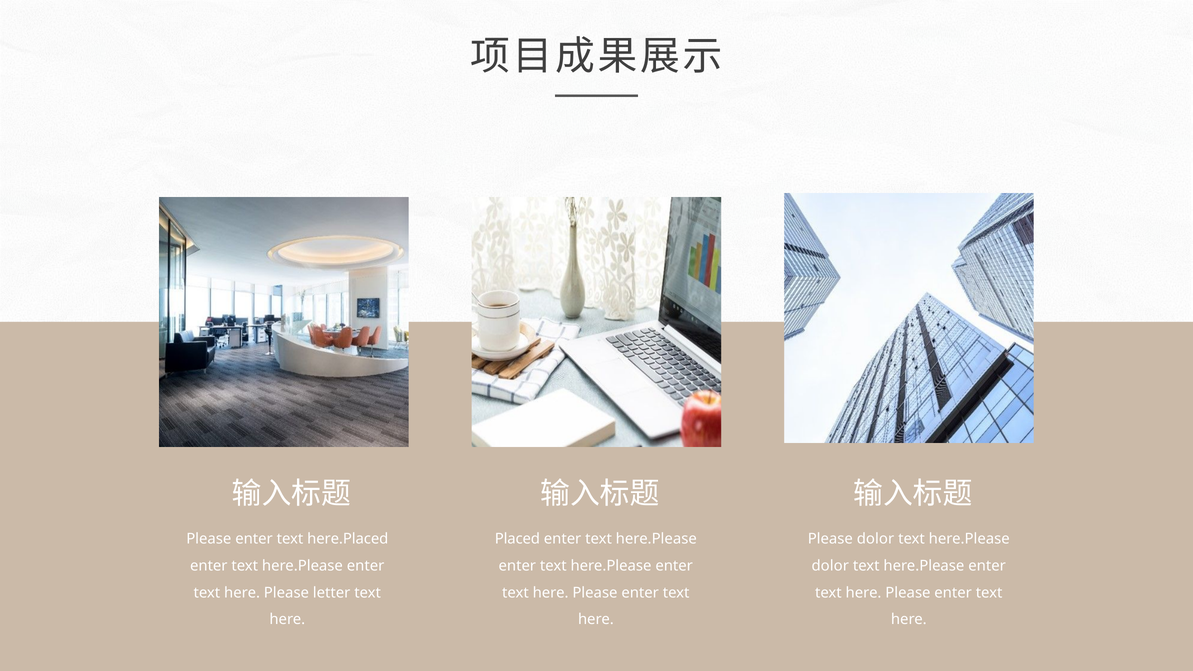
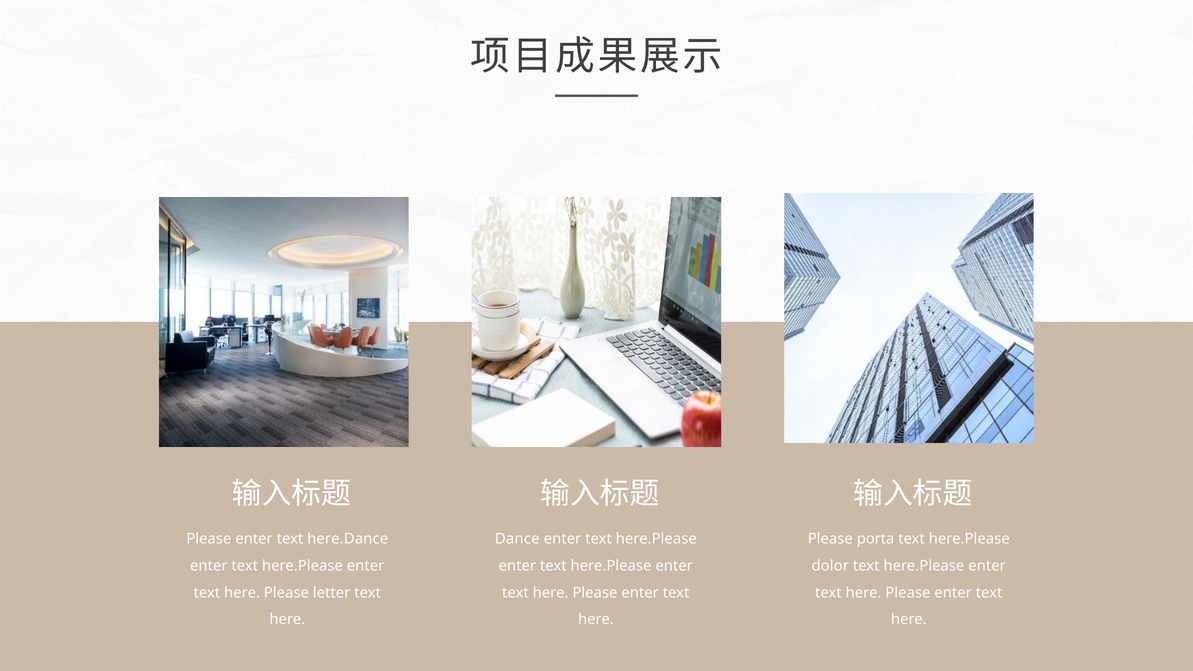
here.Placed: here.Placed -> here.Dance (348, 539)
Placed: Placed -> Dance (517, 539)
Please dolor: dolor -> porta (876, 539)
